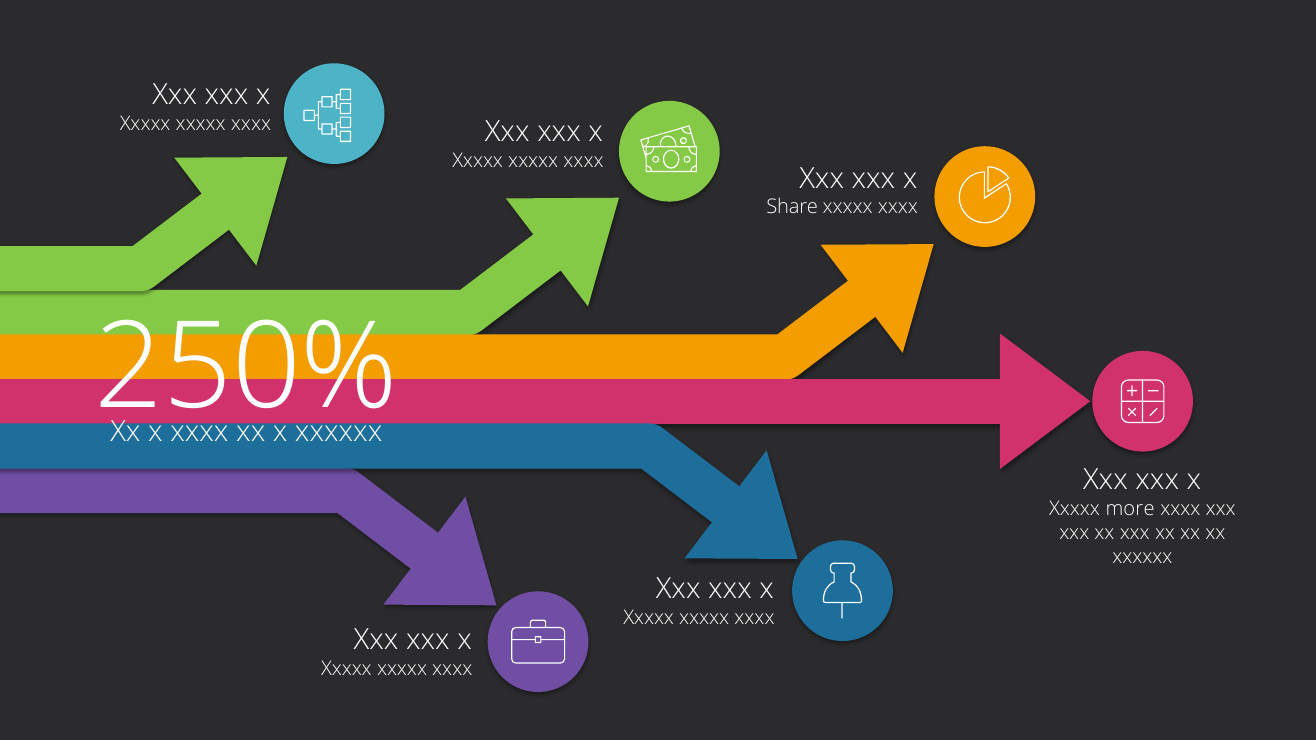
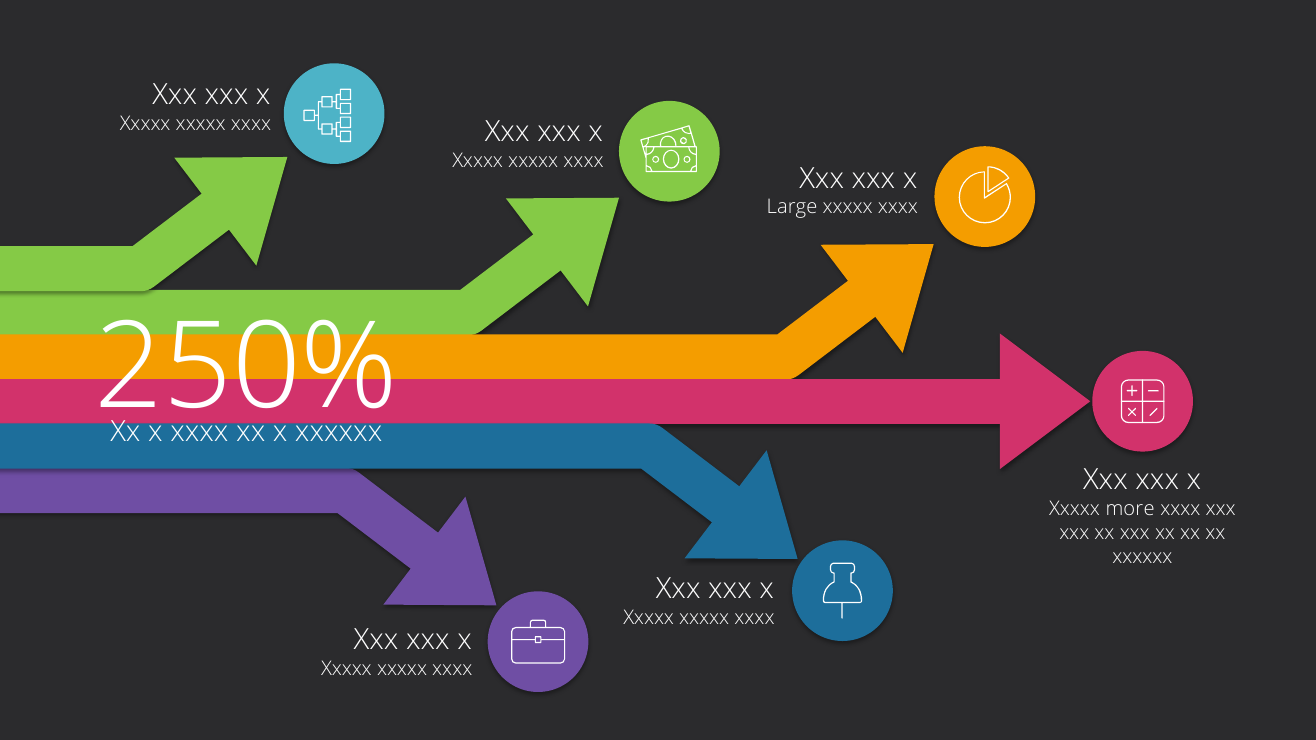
Share: Share -> Large (792, 207)
